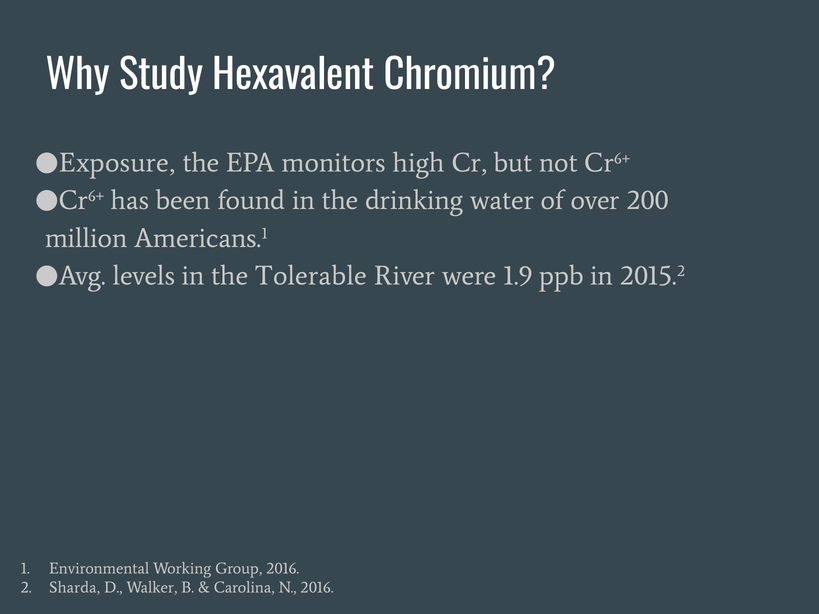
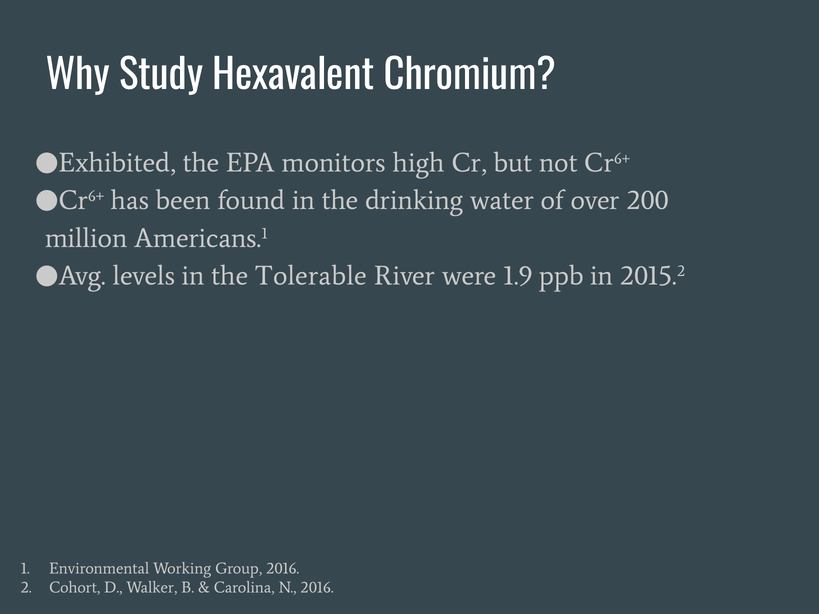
Exposure: Exposure -> Exhibited (117, 163)
Sharda: Sharda -> Cohort (75, 588)
